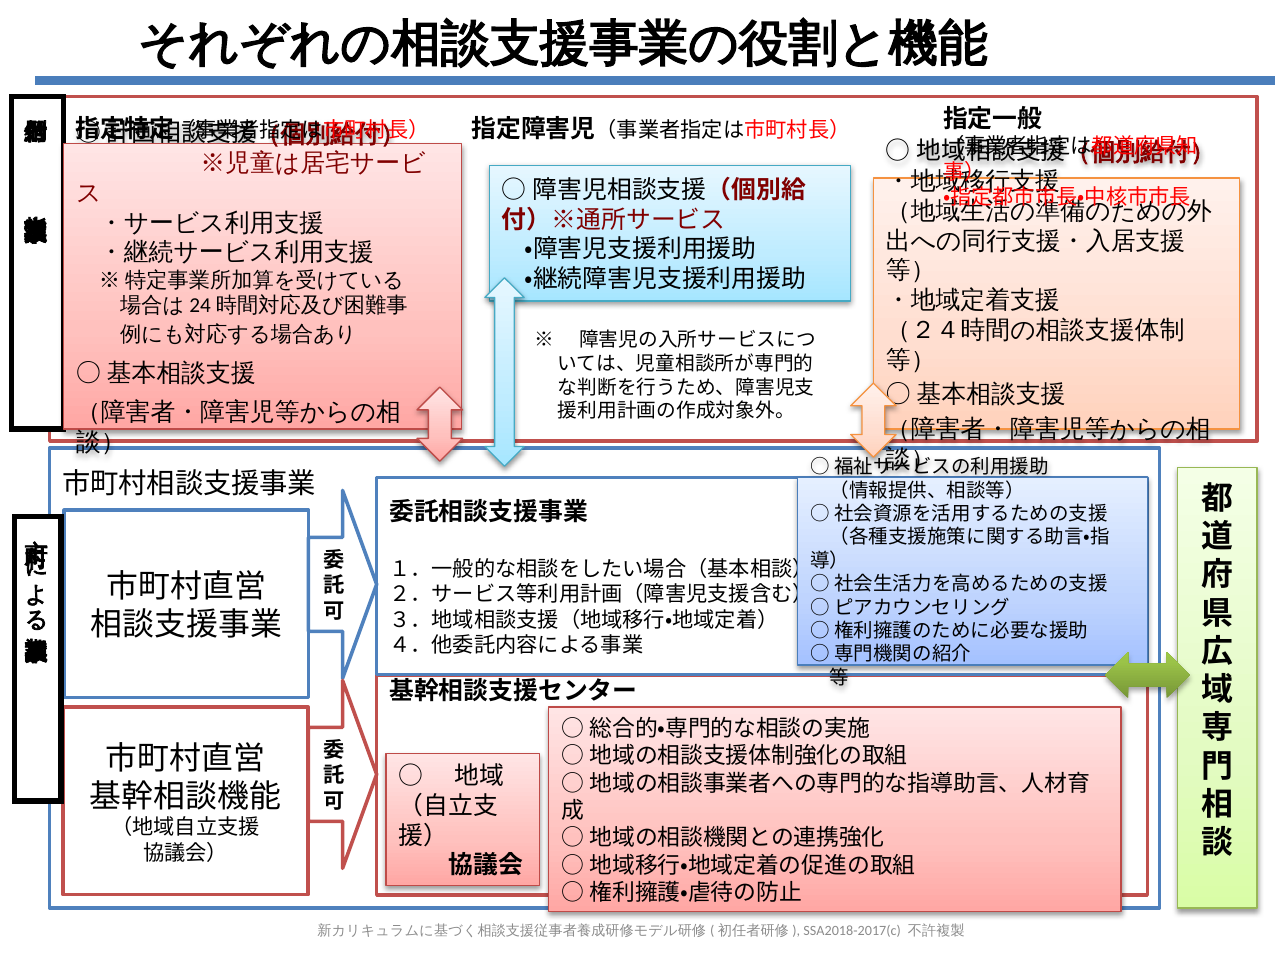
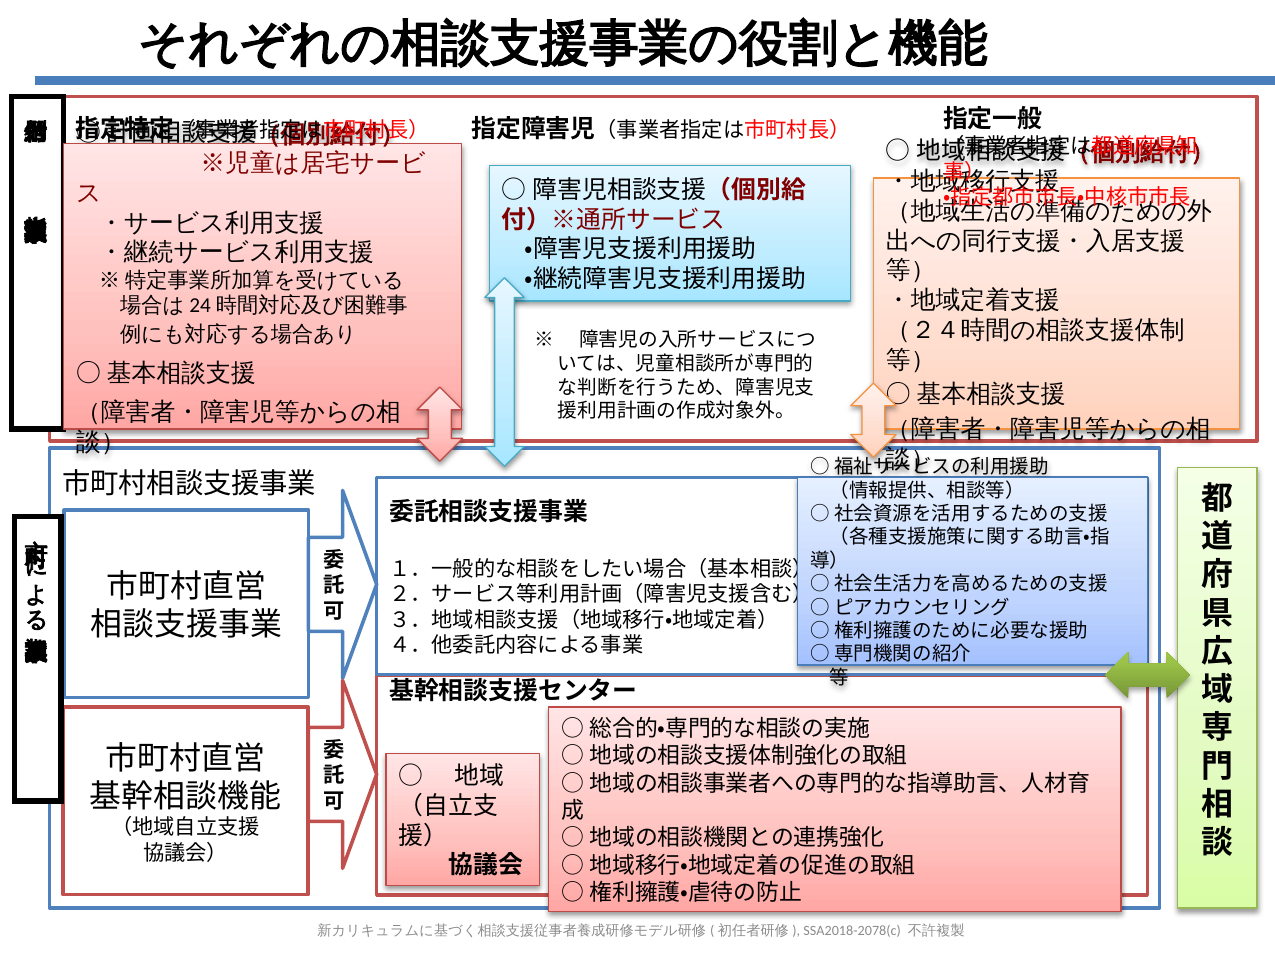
SSA2018-2017(c: SSA2018-2017(c -> SSA2018-2078(c (852, 931)
